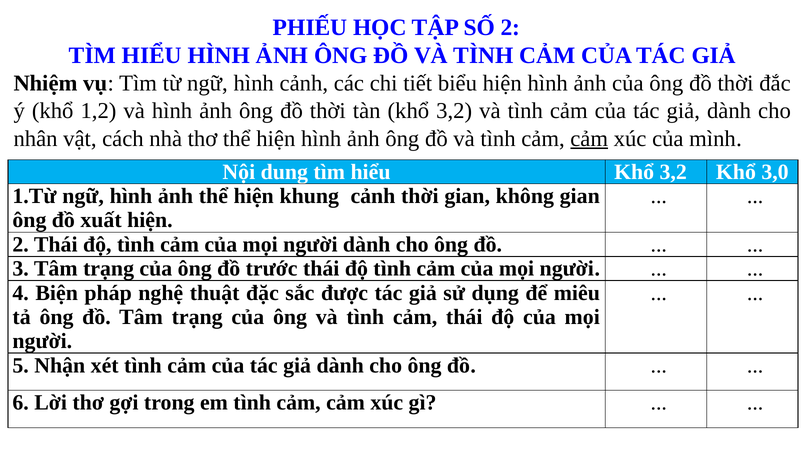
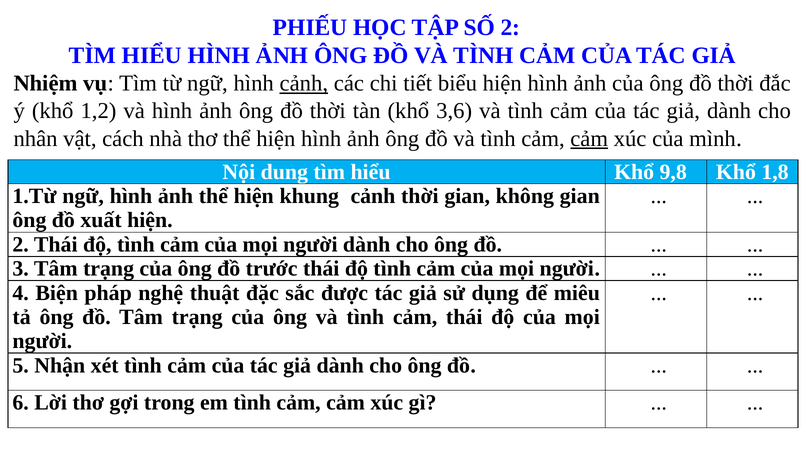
cảnh underline: none -> present (304, 83)
tàn khổ 3,2: 3,2 -> 3,6 (454, 111)
hiểu Khổ 3,2: 3,2 -> 9,8 (673, 172)
3,0: 3,0 -> 1,8 (775, 172)
